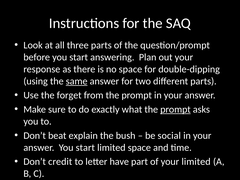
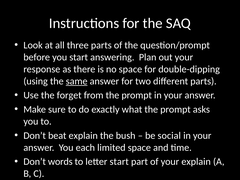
prompt underline: present -> none (175, 109)
answer You start: start -> each (85, 148)
credit: credit -> words (60, 162)
letter have: have -> start (119, 162)
your limited: limited -> explain (196, 162)
